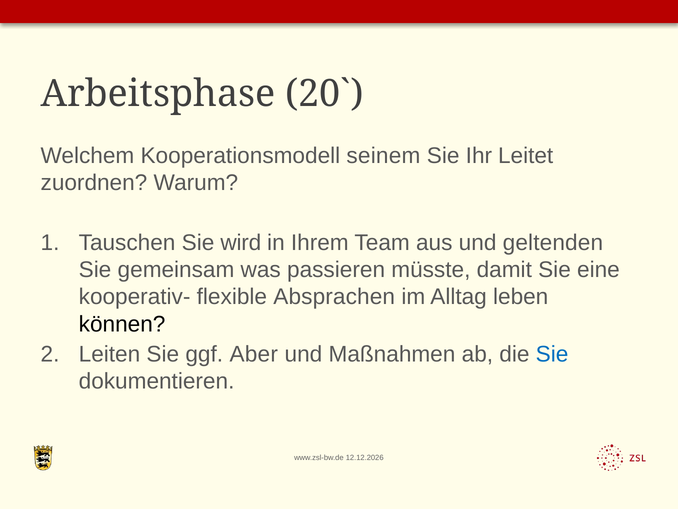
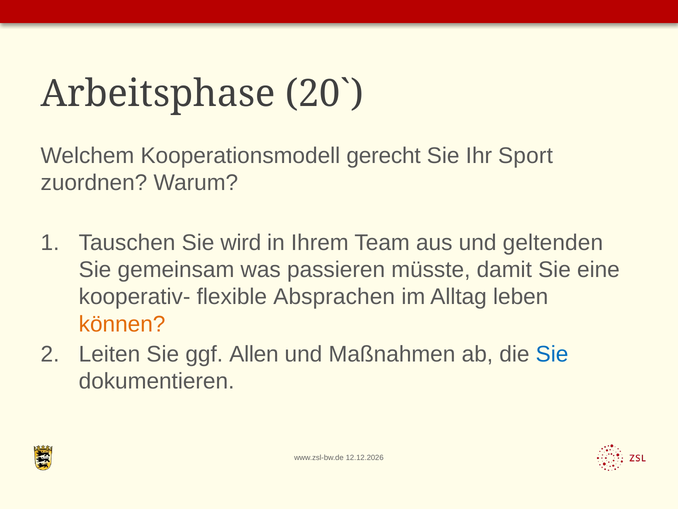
seinem: seinem -> gerecht (384, 155)
Leitet: Leitet -> Sport (526, 155)
können colour: black -> orange (122, 324)
Aber: Aber -> Allen (254, 354)
